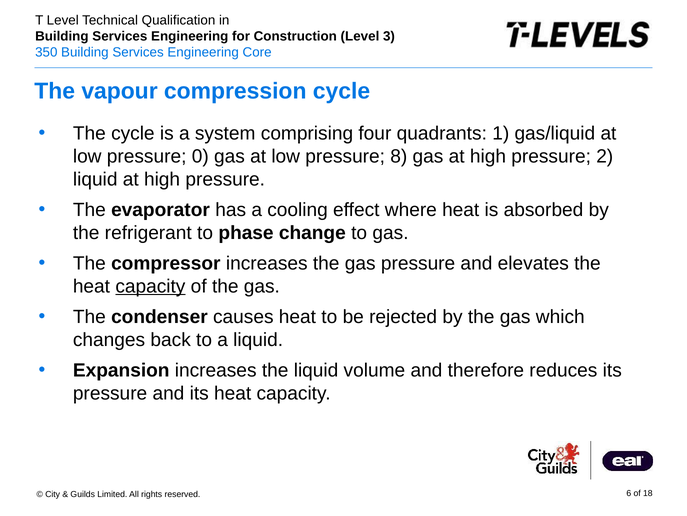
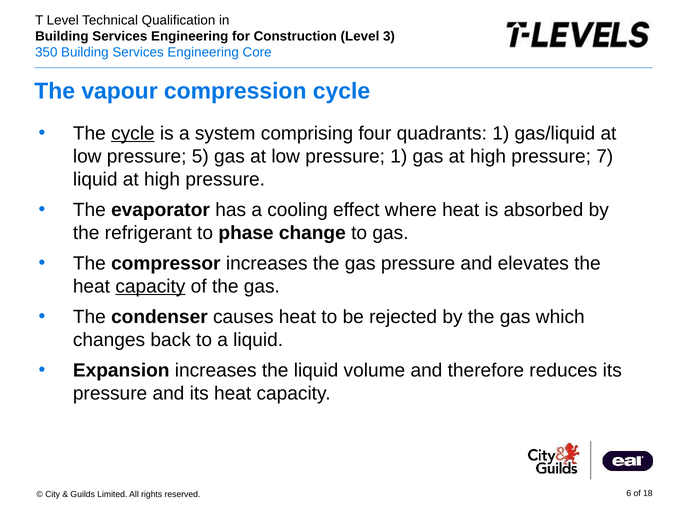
cycle underline: none -> present (133, 133)
0: 0 -> 5 (200, 156)
pressure 8: 8 -> 1 (399, 156)
2: 2 -> 7 (605, 156)
